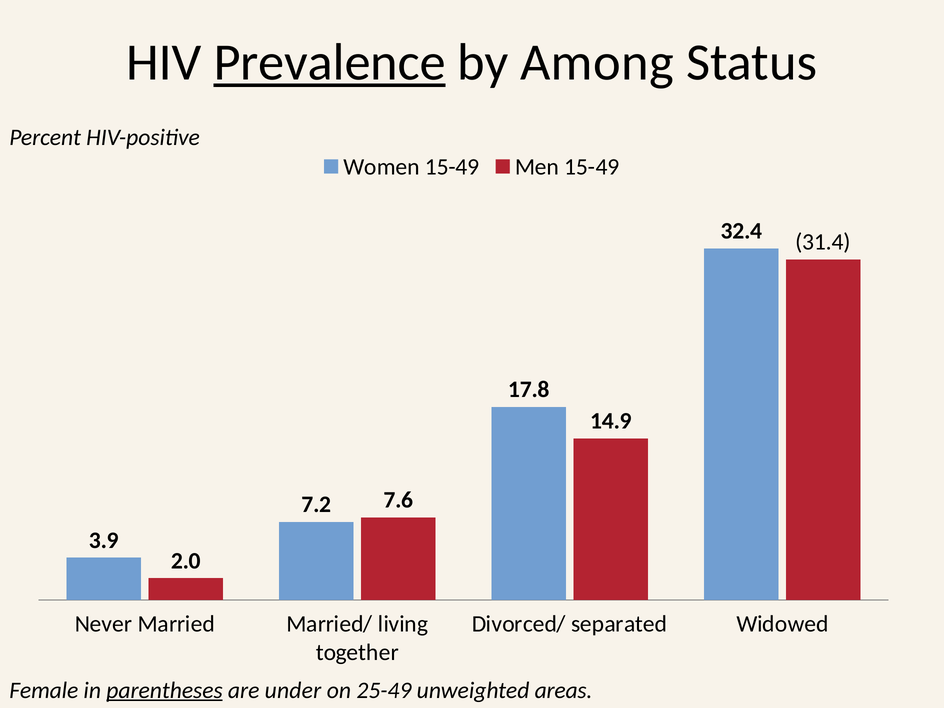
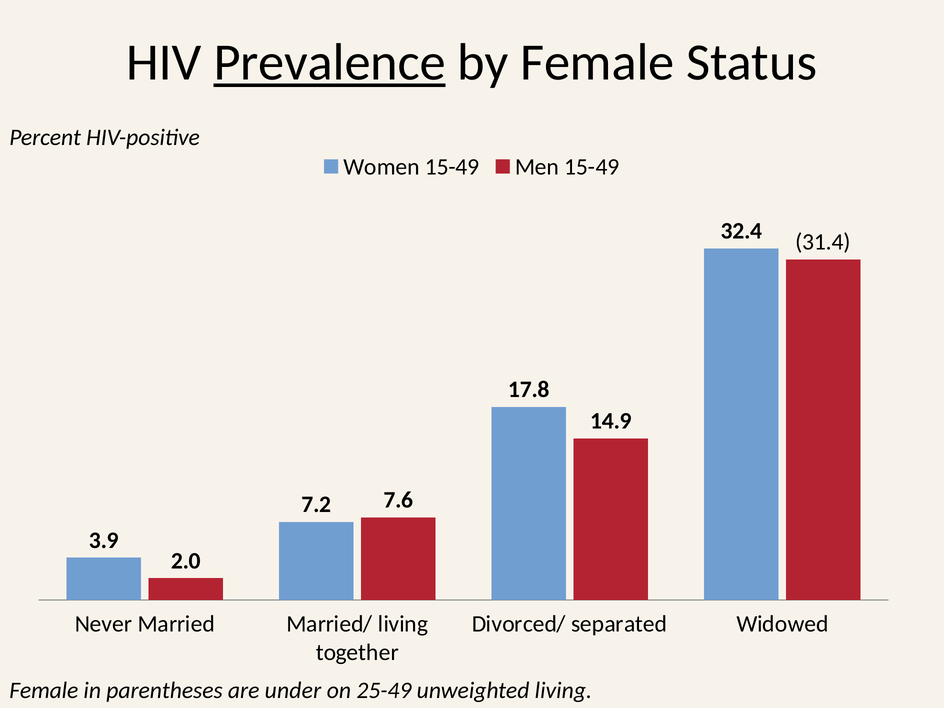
by Among: Among -> Female (597, 63)
parentheses underline: present -> none (165, 690)
unweighted areas: areas -> living (563, 690)
